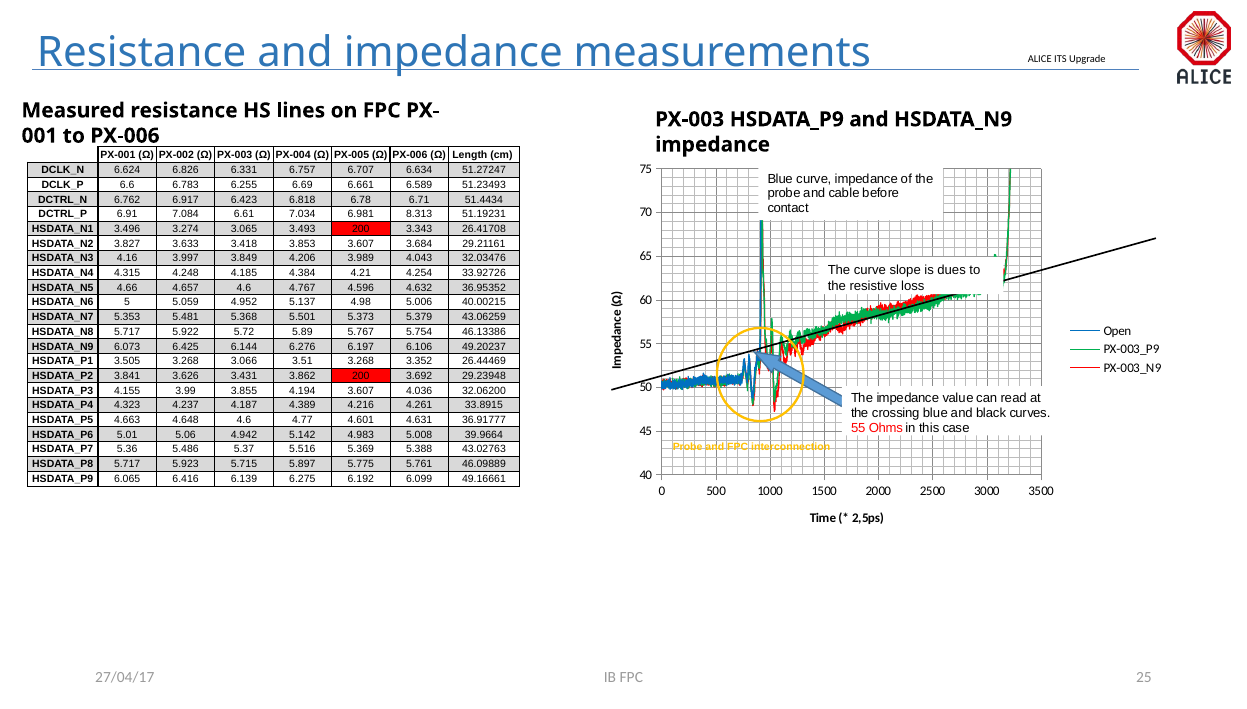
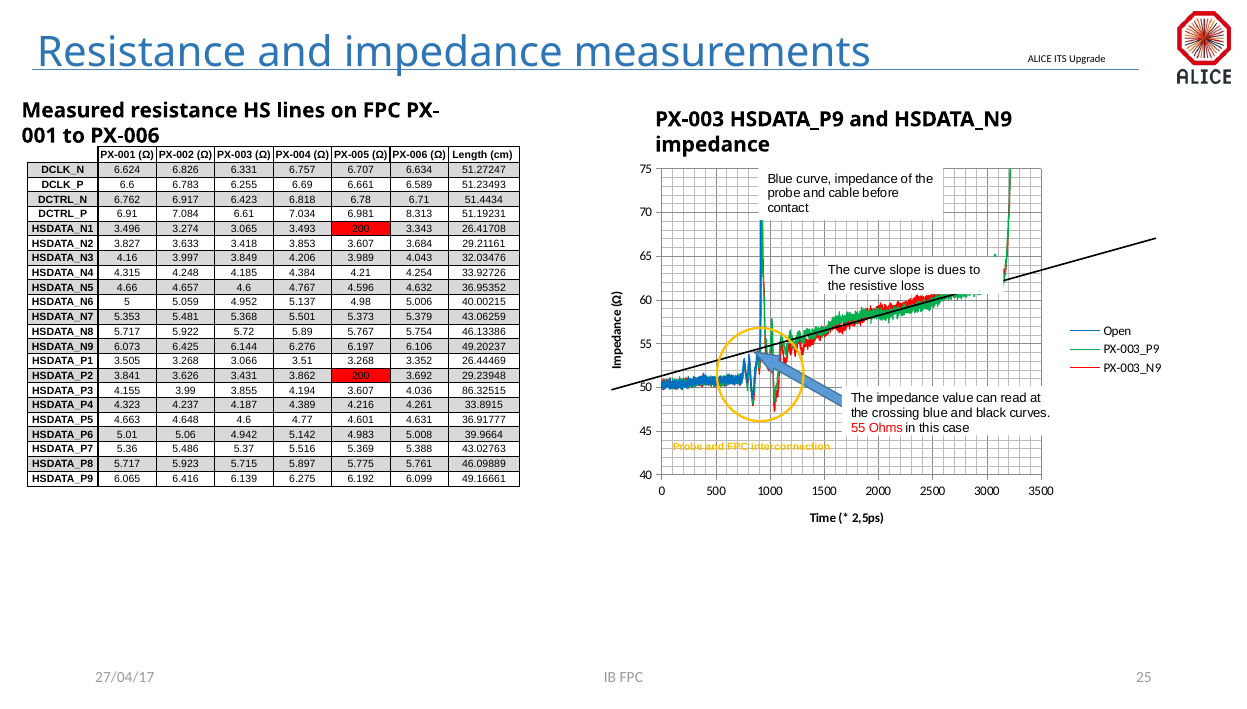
32.06200: 32.06200 -> 86.32515 (484, 391)
